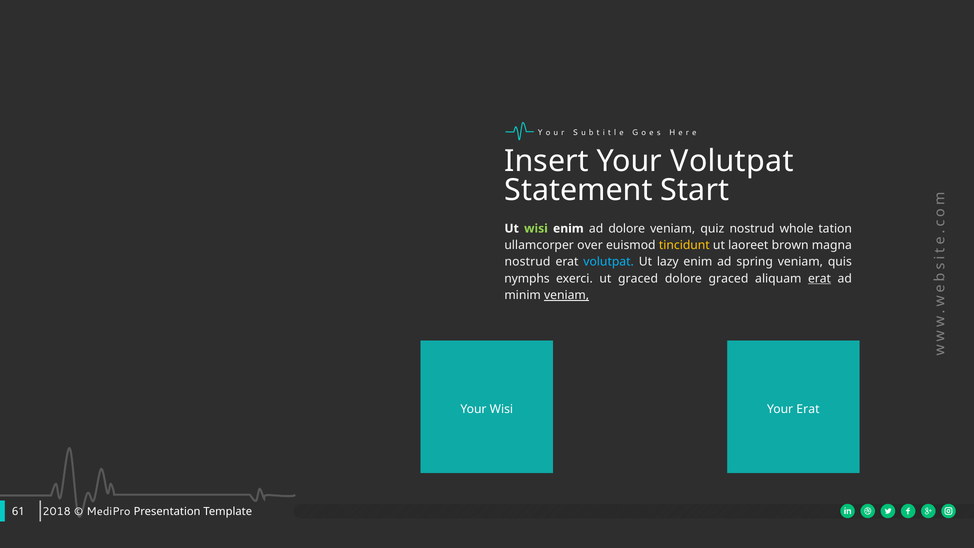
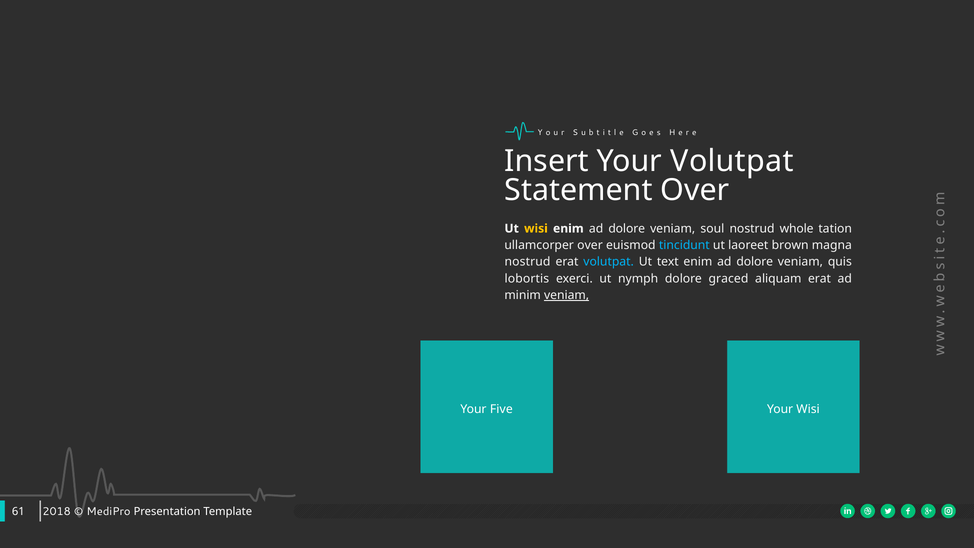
Statement Start: Start -> Over (695, 190)
wisi colour: light green -> yellow (536, 228)
quiz: quiz -> soul (712, 228)
tincidunt colour: yellow -> light blue (684, 245)
lazy: lazy -> text (668, 262)
spring: spring -> dolore (755, 262)
nymphs: nymphs -> lobortis (527, 278)
ut graced: graced -> nymph (638, 278)
erat underline: present -> none (820, 278)
Your Wisi: Wisi -> Five (501, 409)
Your Erat: Erat -> Wisi (808, 409)
